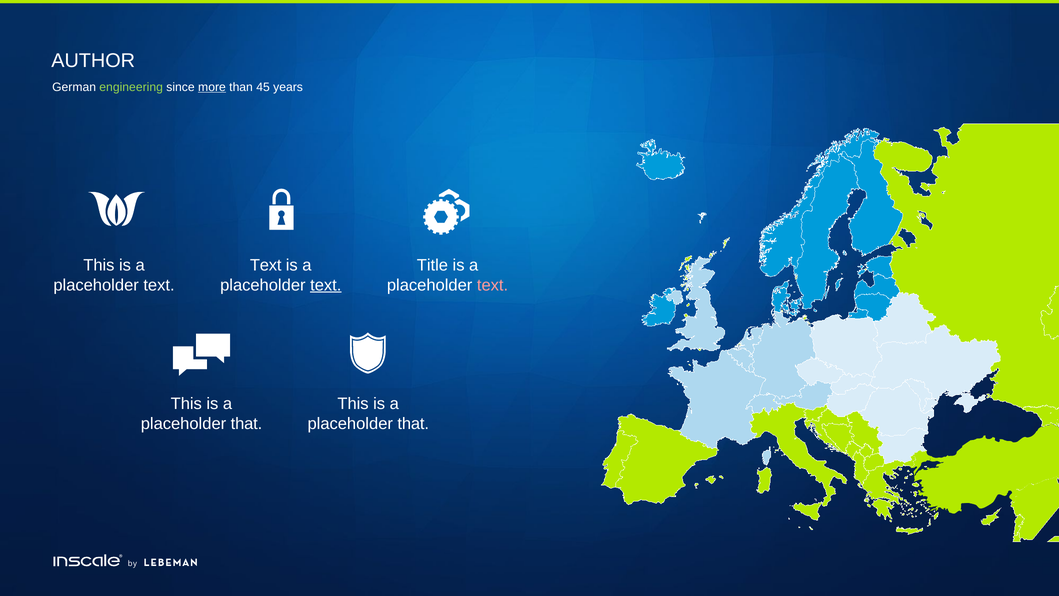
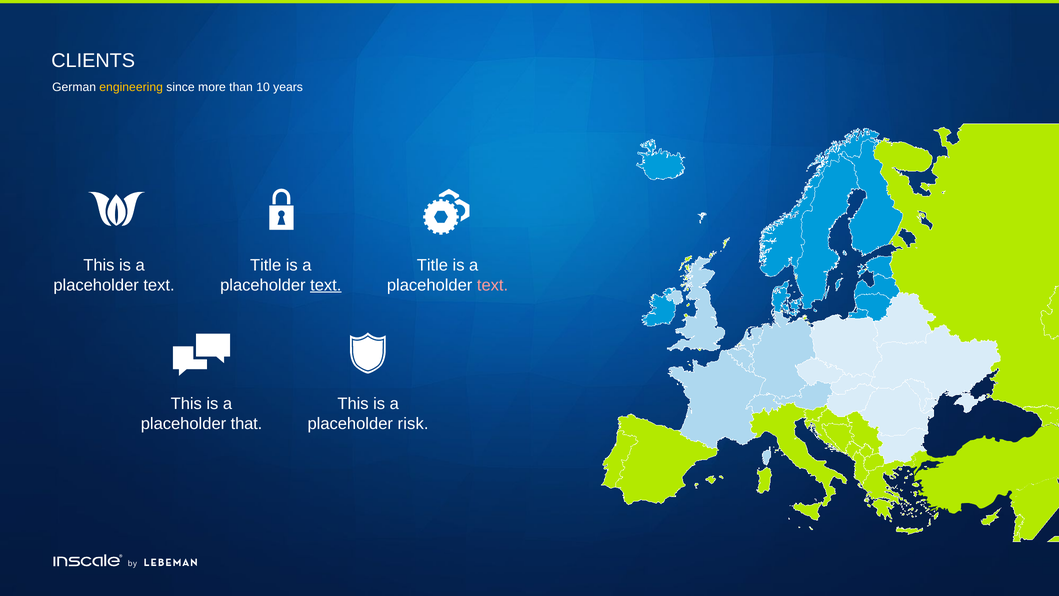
AUTHOR: AUTHOR -> CLIENTS (93, 61)
engineering colour: light green -> yellow (131, 87)
more underline: present -> none (212, 87)
45: 45 -> 10 (263, 87)
Text: Text -> Title (266, 265)
that: that -> risk (413, 424)
